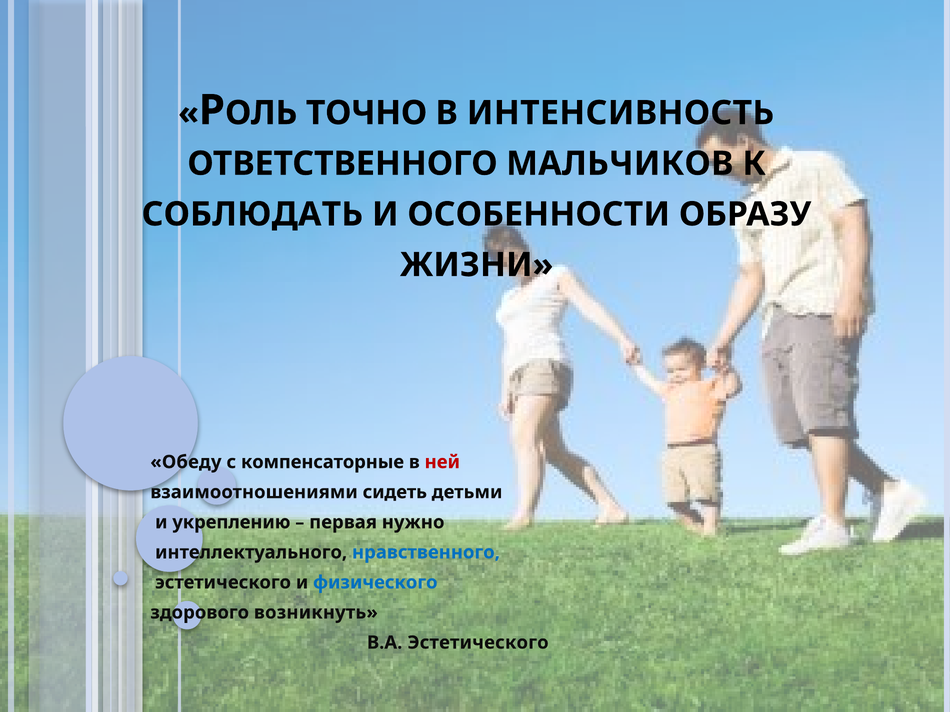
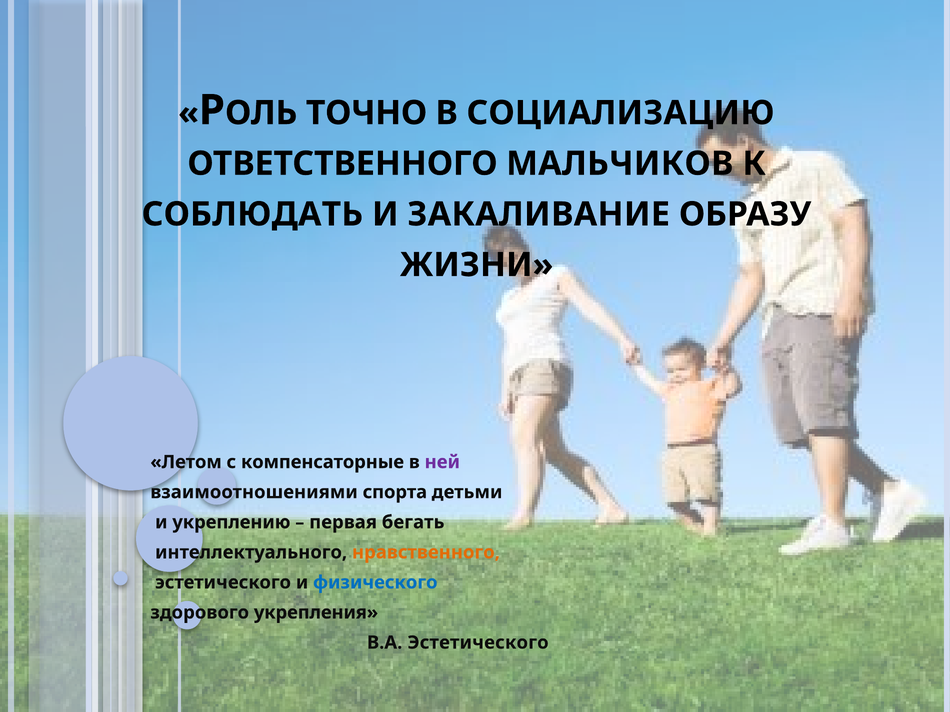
ИНТЕНСИВНОСТЬ: ИНТЕНСИВНОСТЬ -> СОЦИАЛИЗАЦИЮ (621, 113)
ОСОБЕННОСТИ: ОСОБЕННОСТИ -> ЗАКАЛИВАНИЕ (539, 214)
Обеду: Обеду -> Летом (186, 462)
ней colour: red -> purple (442, 462)
сидеть: сидеть -> спорта (395, 492)
нужно: нужно -> бегать (413, 523)
нравственного colour: blue -> orange (426, 553)
возникнуть: возникнуть -> укрепления (316, 613)
